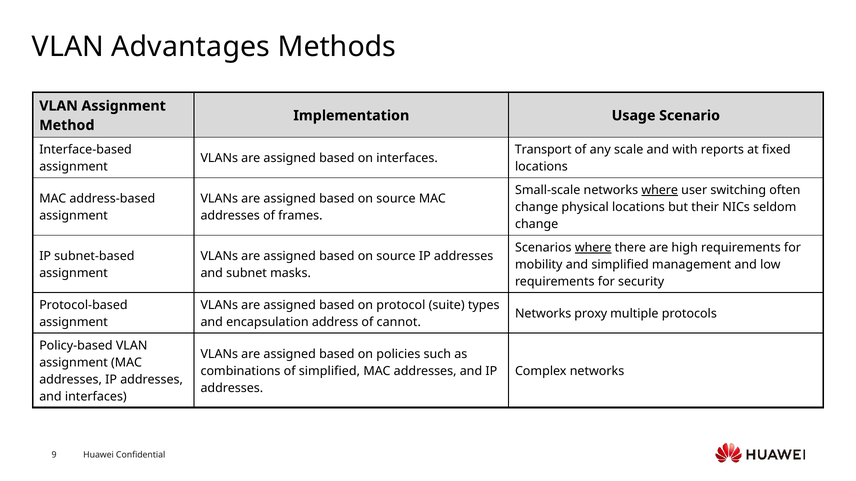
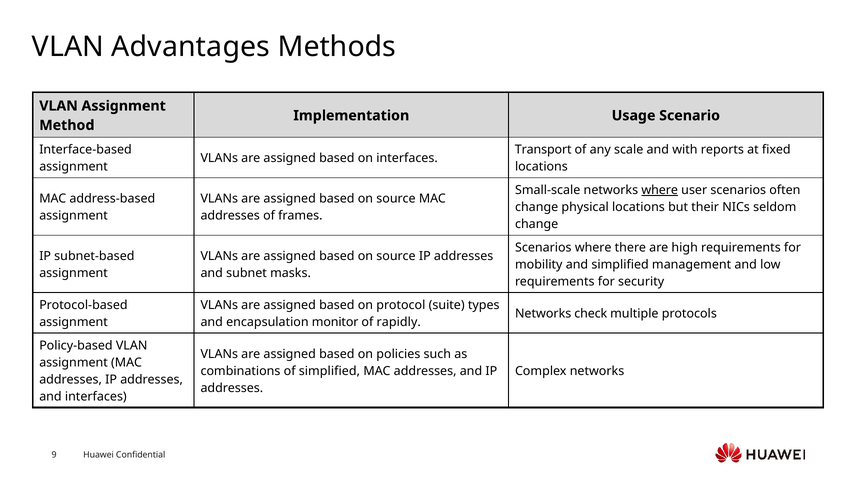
user switching: switching -> scenarios (738, 190)
where underline: present -> none (593, 248)
proxy: proxy -> check (591, 314)
address: address -> monitor (335, 322)
cannot: cannot -> rapidly (399, 322)
